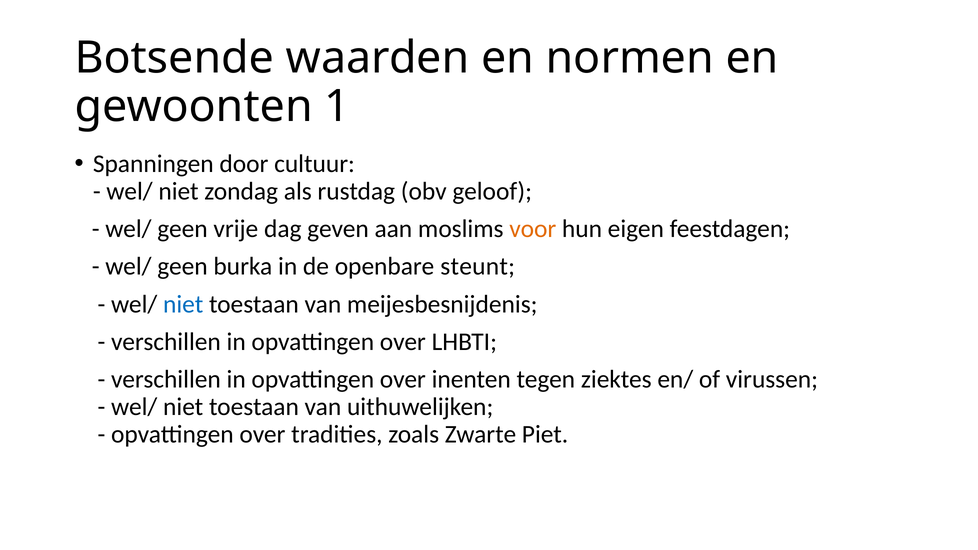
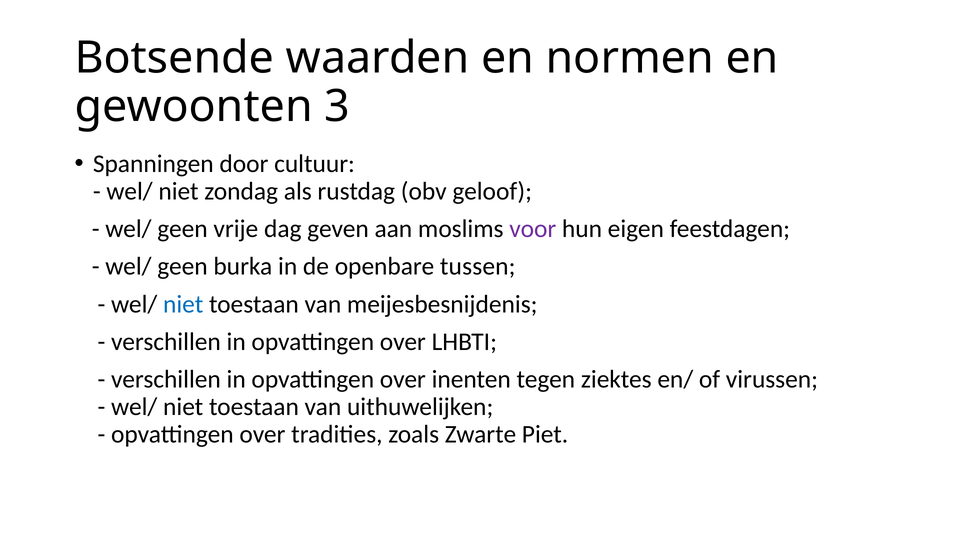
1: 1 -> 3 (337, 106)
voor colour: orange -> purple (533, 229)
steunt: steunt -> tussen (478, 267)
